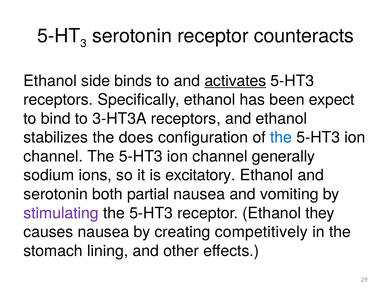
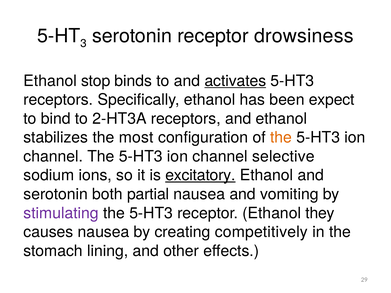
counteracts: counteracts -> drowsiness (304, 36)
side: side -> stop (96, 81)
3-HT3A: 3-HT3A -> 2-HT3A (119, 119)
does: does -> most (136, 138)
the colour: blue -> orange (281, 138)
generally: generally -> selective (283, 157)
excitatory underline: none -> present (200, 175)
